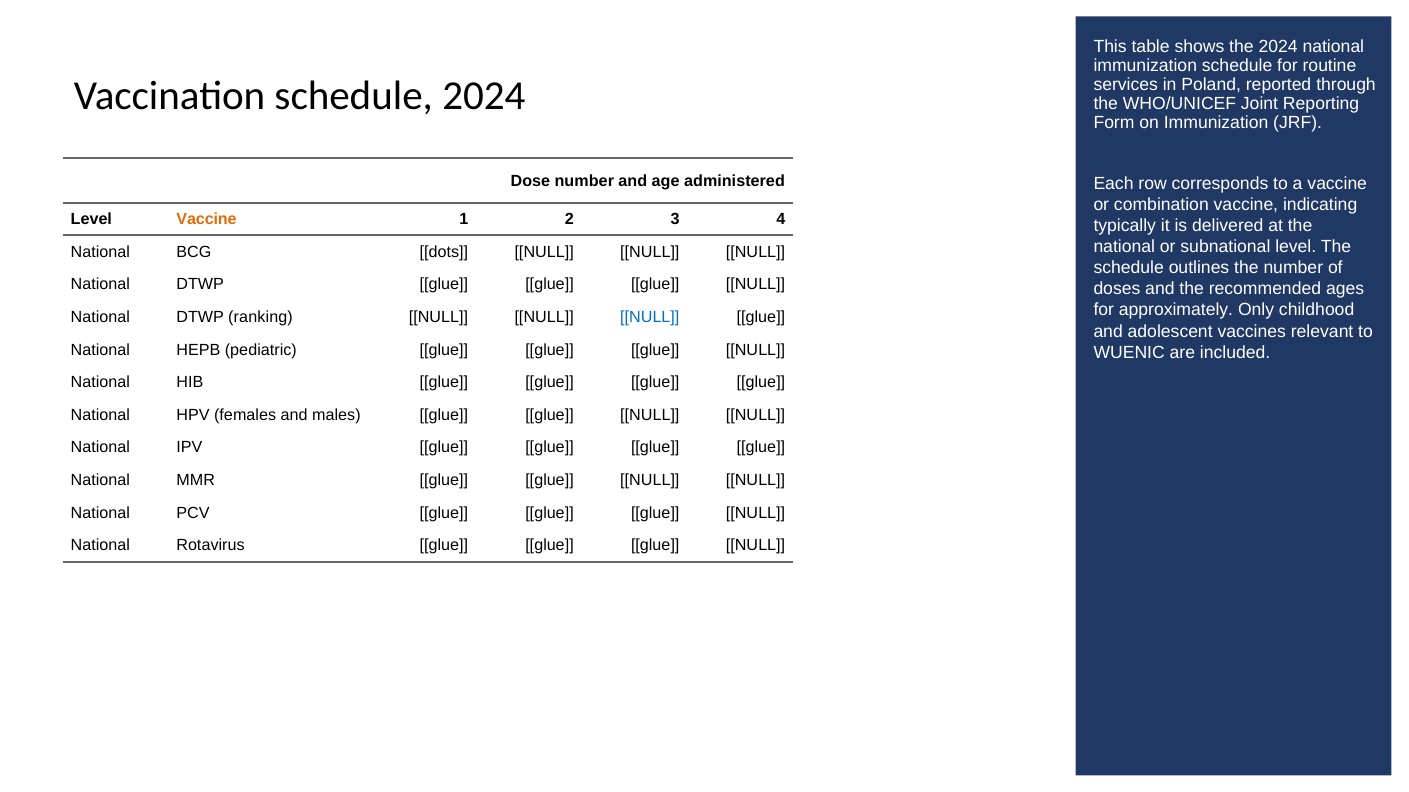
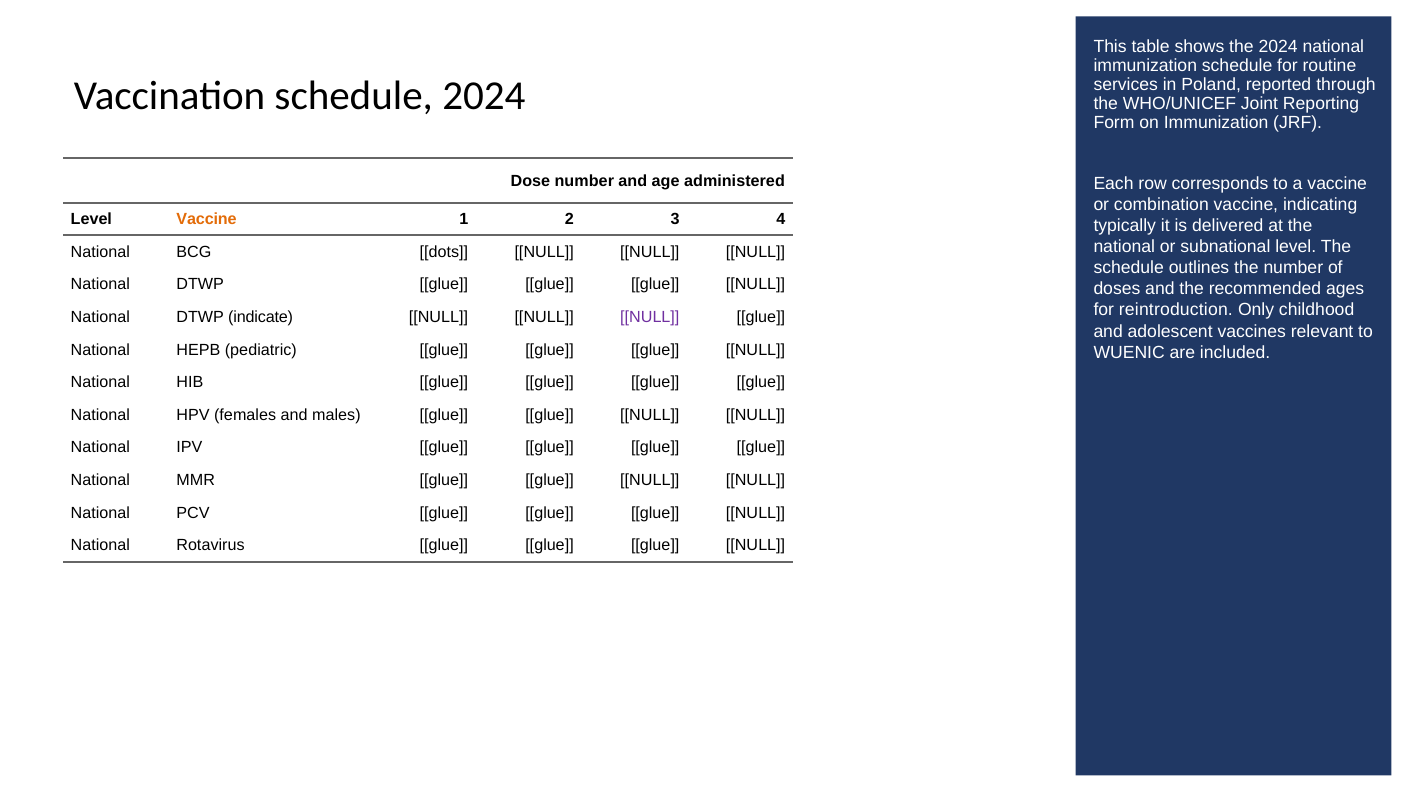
approximately: approximately -> reintroduction (1176, 310)
ranking: ranking -> indicate (261, 317)
NULL colour: blue -> purple (650, 317)
